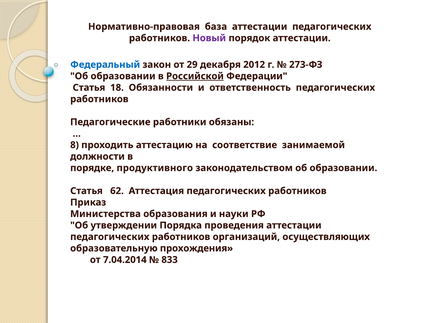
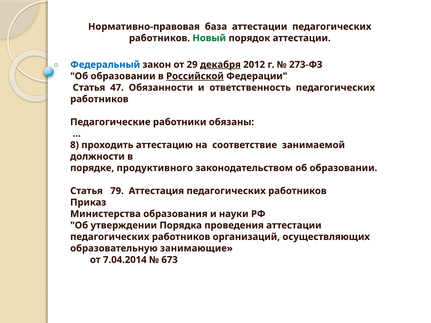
Новый colour: purple -> green (209, 38)
декабря underline: none -> present (220, 65)
18: 18 -> 47 (117, 88)
62: 62 -> 79 (117, 191)
прохождения: прохождения -> занимающие (196, 248)
833: 833 -> 673 (170, 260)
